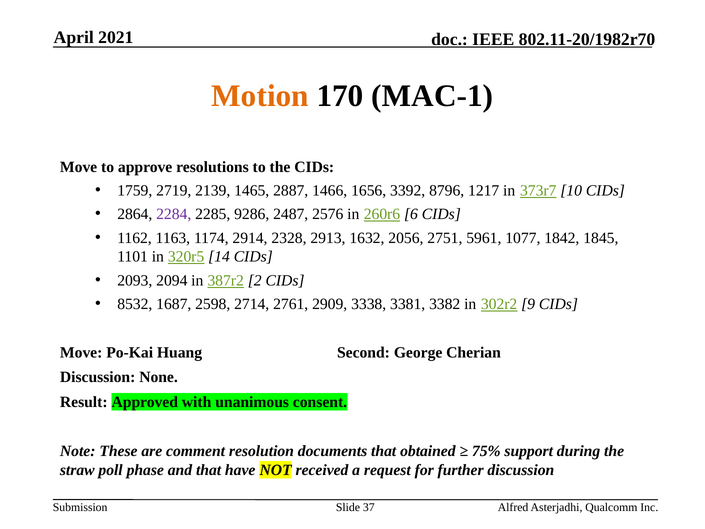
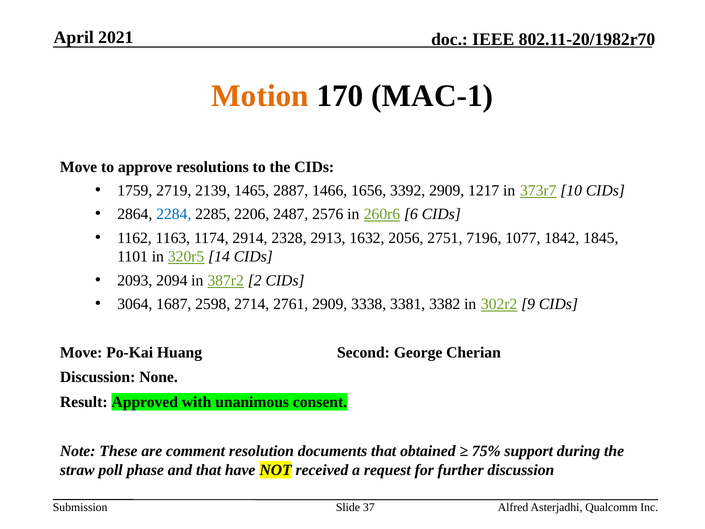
3392 8796: 8796 -> 2909 (447, 190)
2284 colour: purple -> blue (174, 214)
9286: 9286 -> 2206 (252, 214)
5961: 5961 -> 7196 (484, 238)
8532: 8532 -> 3064 (135, 304)
